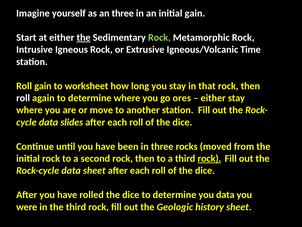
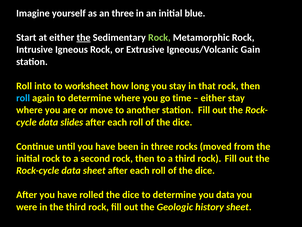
initial gain: gain -> blue (195, 13)
Time: Time -> Gain (250, 49)
Roll gain: gain -> into (43, 86)
roll colour: white -> light blue (23, 98)
ores: ores -> time (182, 98)
rock underline: present -> none (209, 158)
